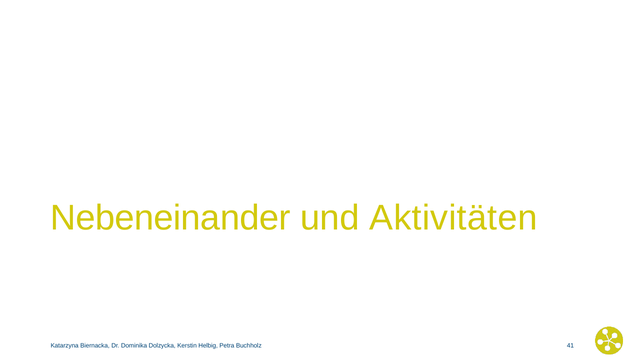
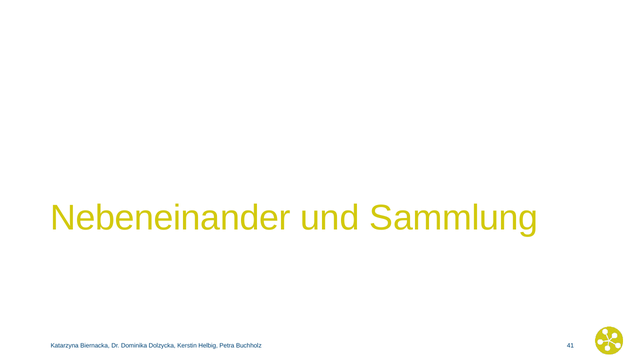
Aktivitäten: Aktivitäten -> Sammlung (454, 218)
